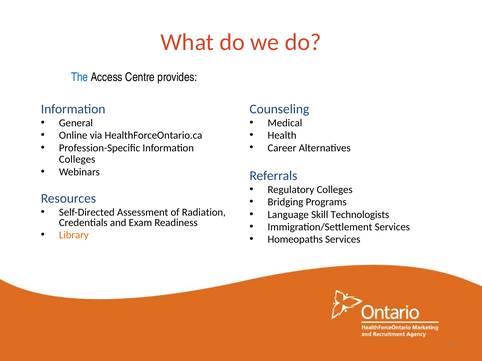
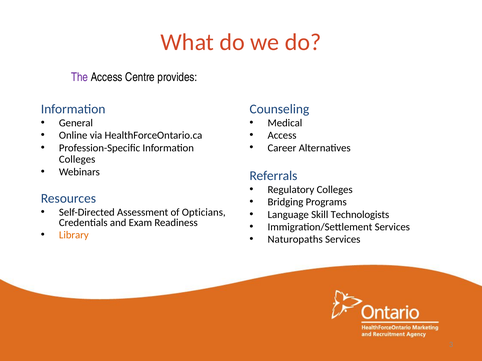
The colour: blue -> purple (80, 77)
Health: Health -> Access (282, 136)
Radiation: Radiation -> Opticians (204, 213)
Homeopaths: Homeopaths -> Naturopaths (295, 240)
